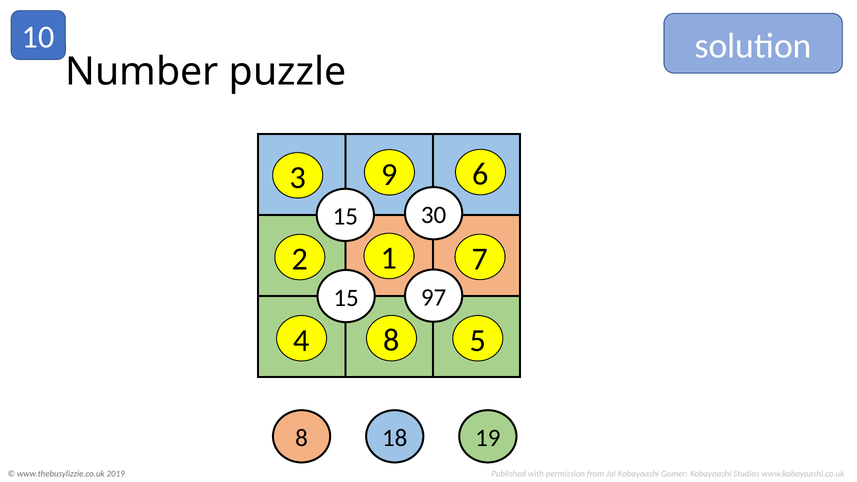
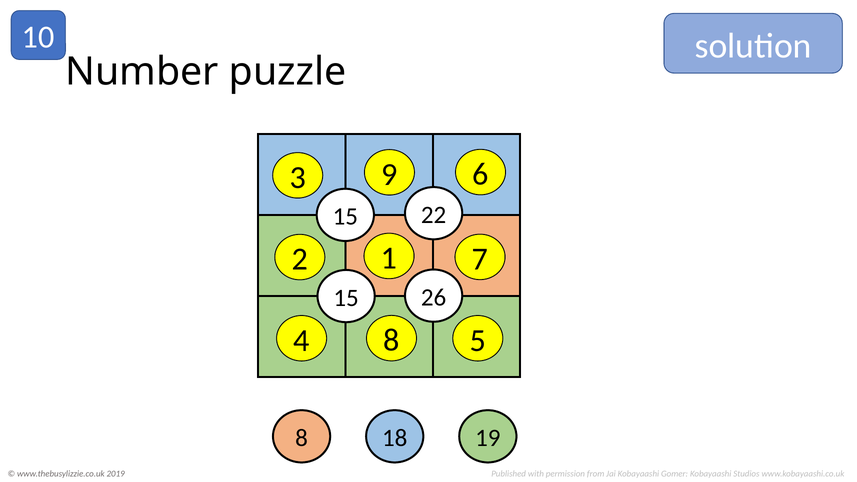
30: 30 -> 22 (434, 215)
97: 97 -> 26 (434, 297)
